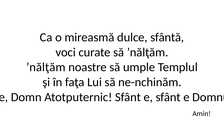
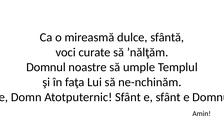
ʼnălţăm: ʼnălţăm -> Domnul (46, 67)
